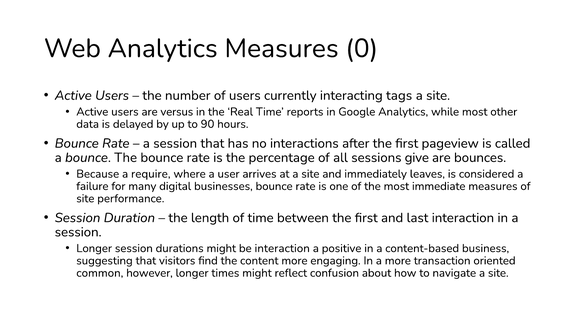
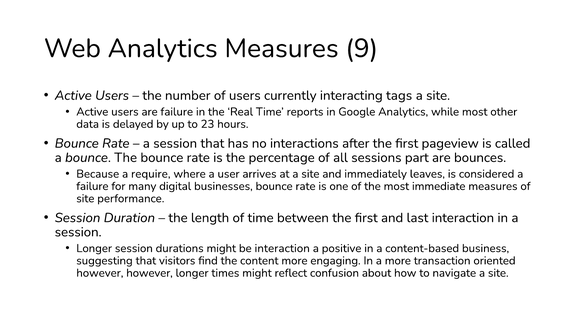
0: 0 -> 9 (362, 48)
are versus: versus -> failure (177, 112)
90: 90 -> 23 (208, 124)
give: give -> part (417, 158)
common: common -> however (100, 273)
